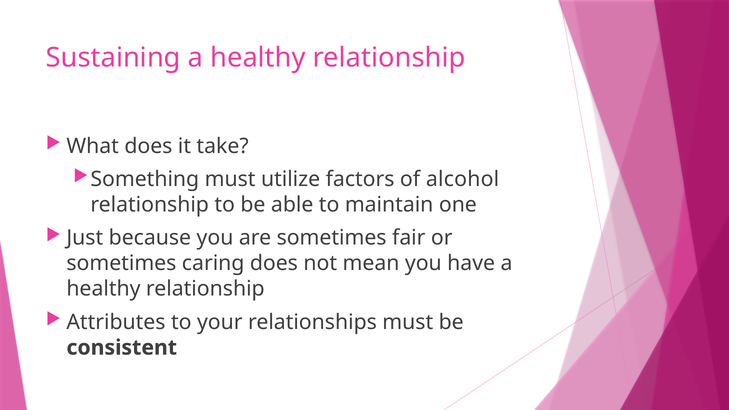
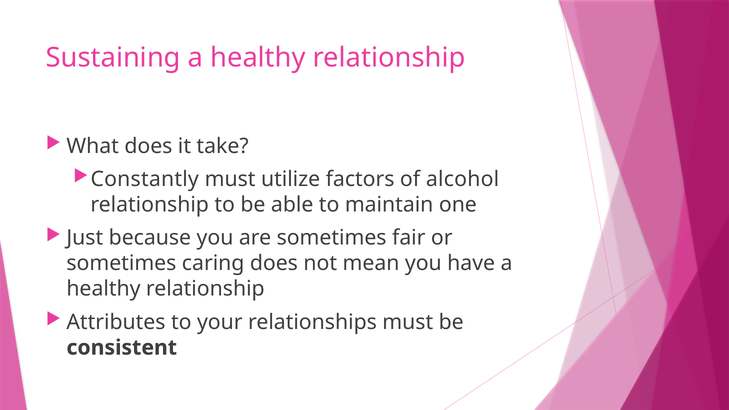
Something: Something -> Constantly (145, 179)
